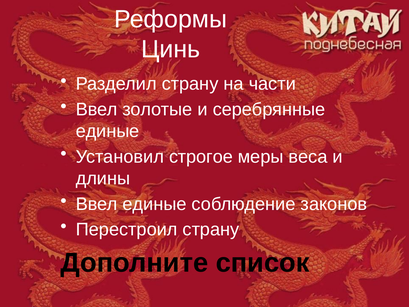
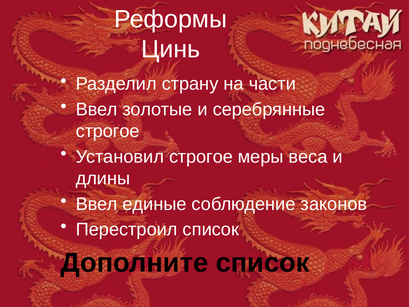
единые: единые -> строгое (108, 131)
Перестроил страну: страну -> список (211, 229)
